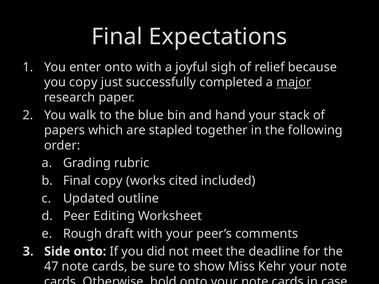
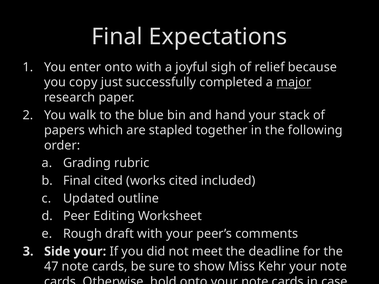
Final copy: copy -> cited (109, 181)
Side onto: onto -> your (90, 252)
